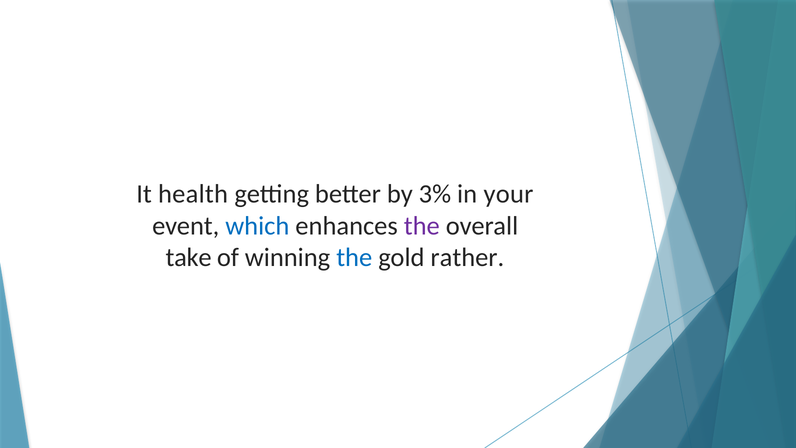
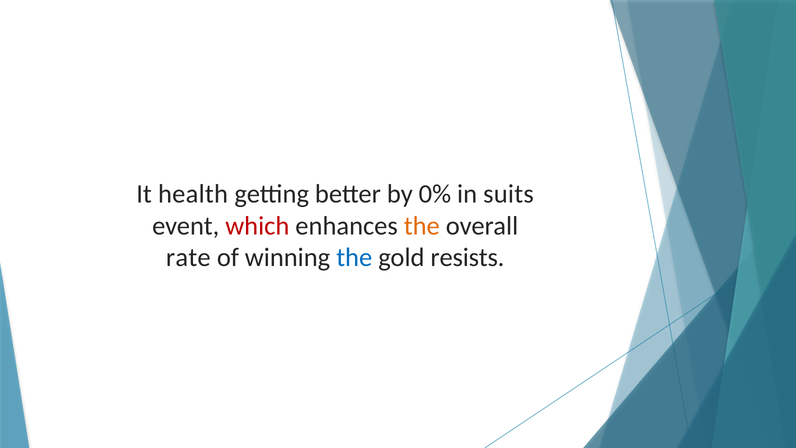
3%: 3% -> 0% (435, 194)
your: your -> suits (508, 194)
which colour: blue -> red (257, 226)
the colour: purple -> orange (422, 226)
take: take -> rate (188, 258)
rather: rather -> resists (467, 258)
